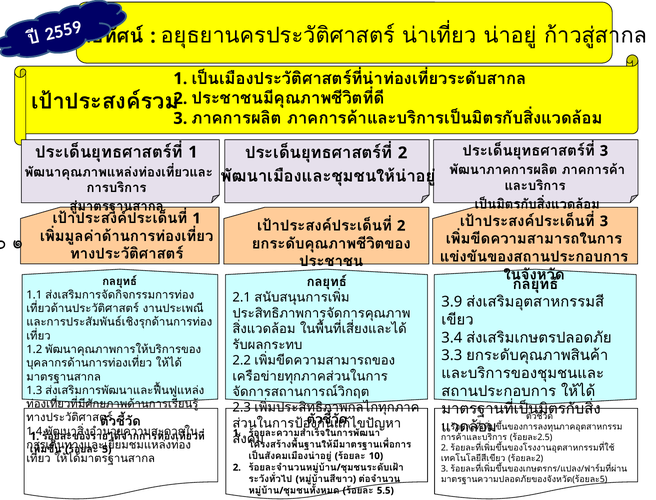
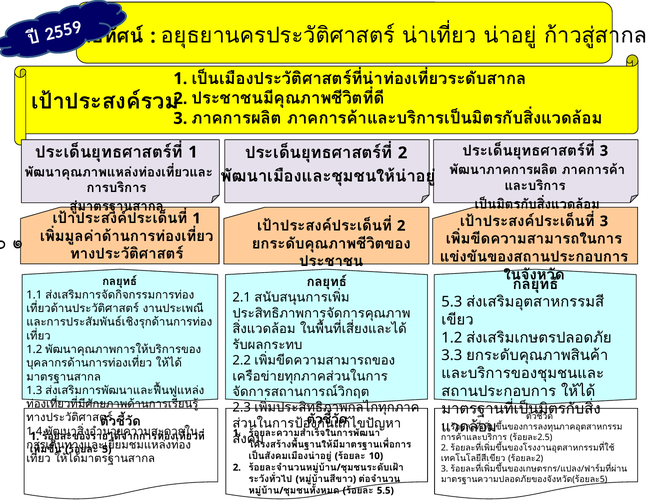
3.9: 3.9 -> 5.3 (452, 302)
3.4: 3.4 -> 1.2 (452, 338)
